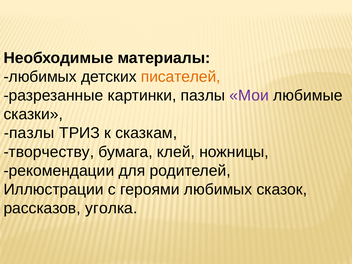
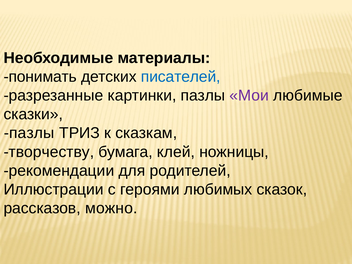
любимых: любимых -> понимать (40, 77)
писателей colour: orange -> blue (181, 77)
уголка: уголка -> можно (111, 208)
